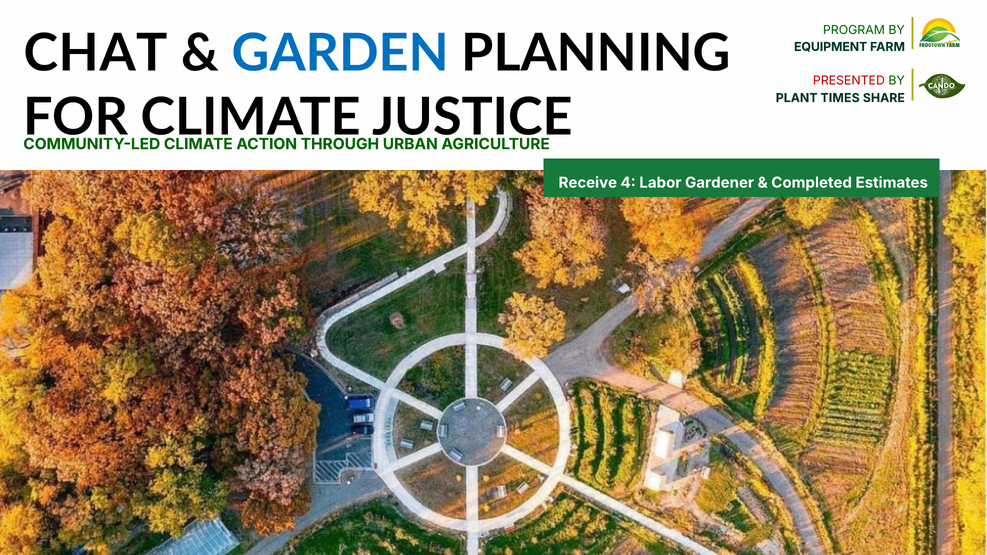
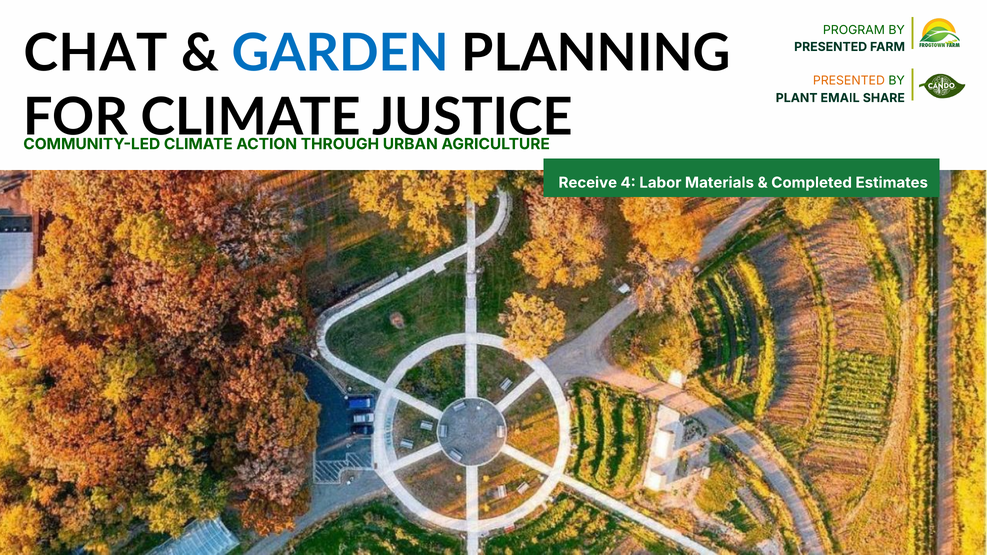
EQUIPMENT: EQUIPMENT -> PRESENTED (831, 47)
PRESENTED colour: red -> orange (849, 81)
TIMES: TIMES -> EMAIL (840, 98)
Gardener: Gardener -> Materials (719, 183)
